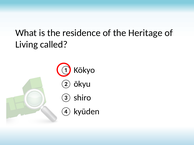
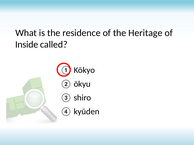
Living: Living -> Inside (27, 45)
